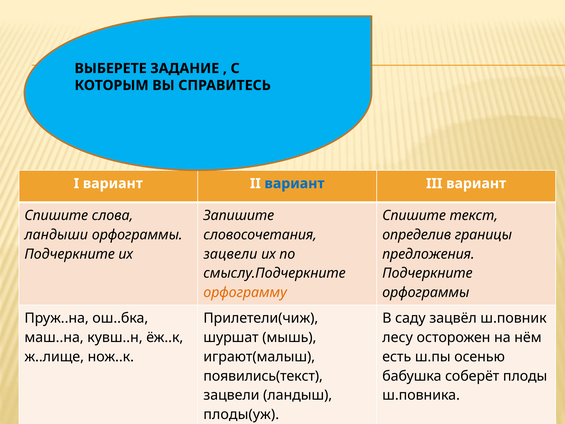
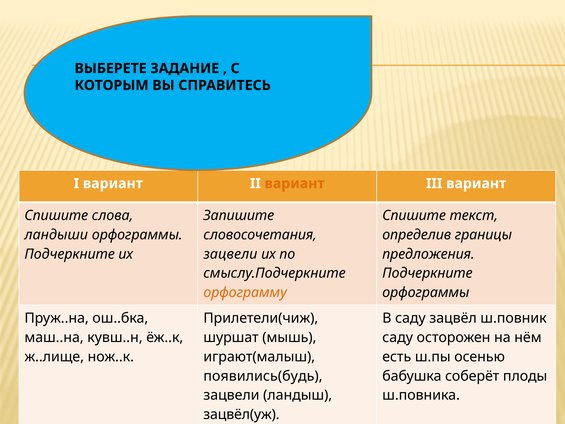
вариант colour: blue -> orange (294, 183)
лесу: лесу -> саду (398, 337)
появились(текст: появились(текст -> появились(будь (263, 376)
плоды(уж: плоды(уж -> зацвёл(уж (241, 414)
